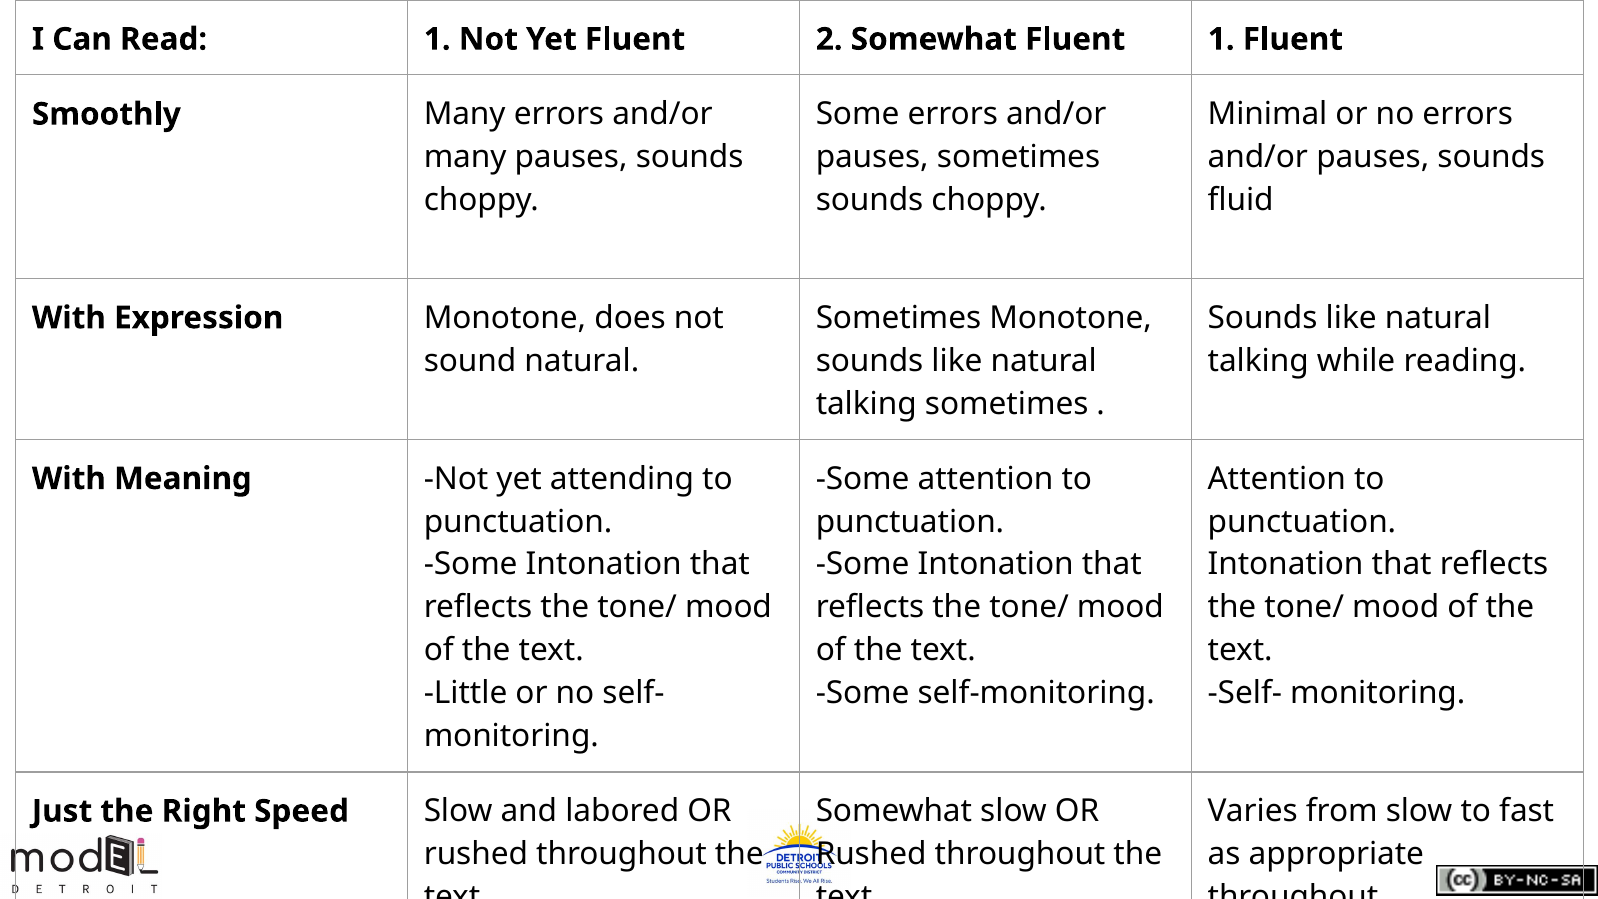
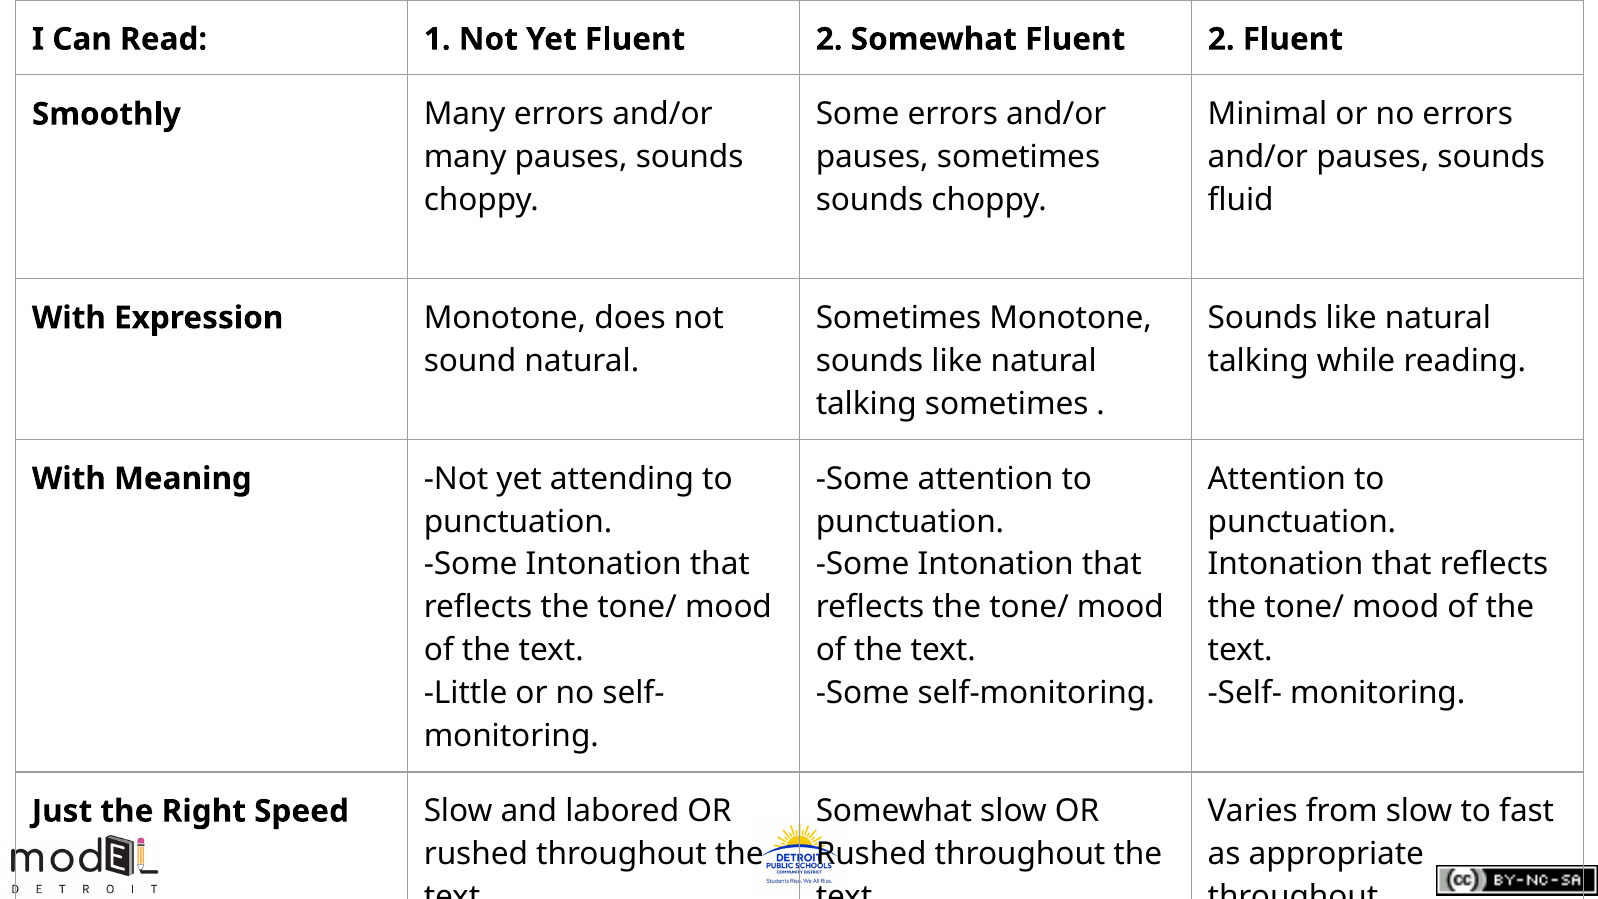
Somewhat Fluent 1: 1 -> 2 (1221, 39)
